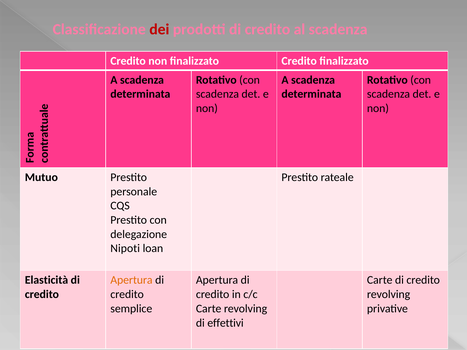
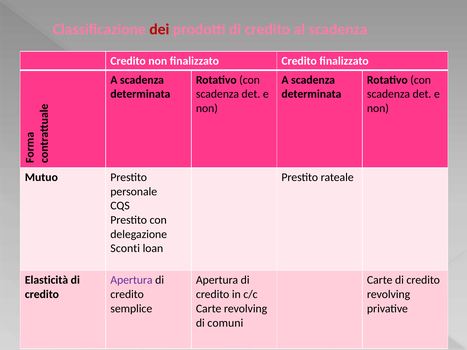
Nipoti: Nipoti -> Sconti (125, 249)
Apertura colour: orange -> purple (131, 280)
effettivi: effettivi -> comuni (225, 323)
